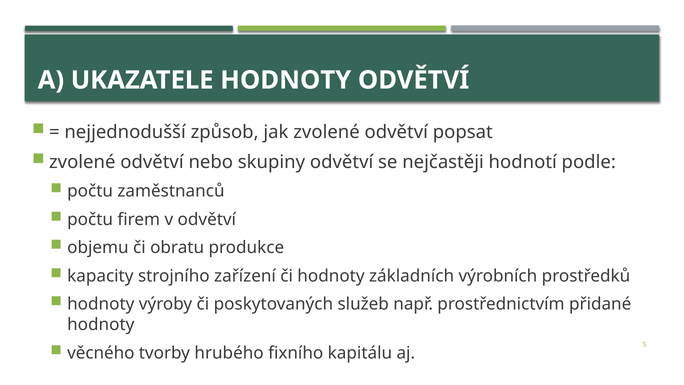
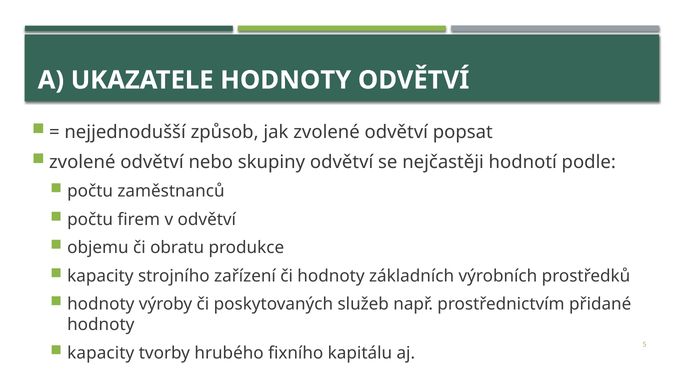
věcného: věcného -> kapacity (101, 353)
